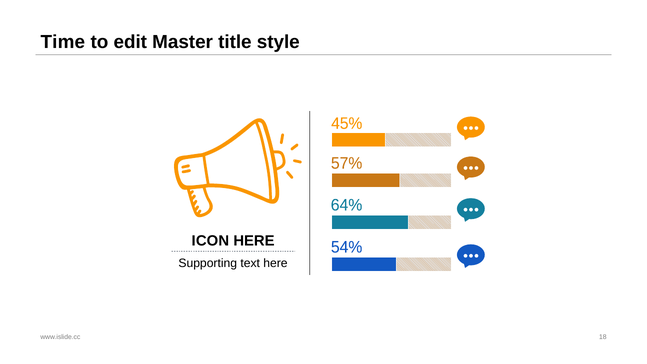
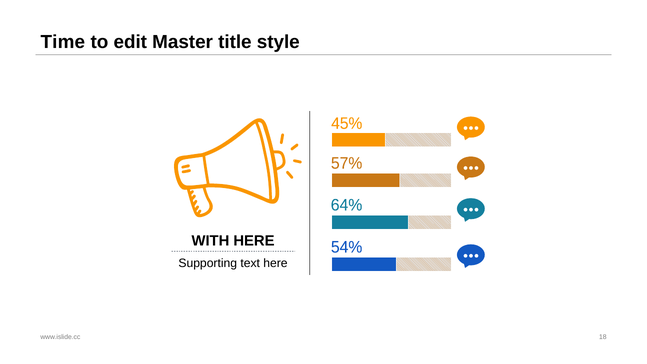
ICON: ICON -> WITH (210, 241)
